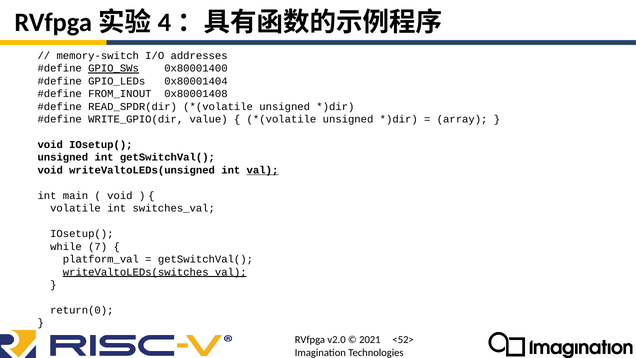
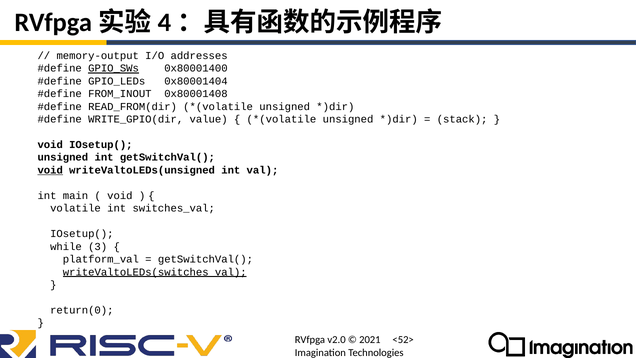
memory-switch: memory-switch -> memory-output (98, 56)
READ_SPDR(dir: READ_SPDR(dir -> READ_FROM(dir (133, 107)
array: array -> stack (462, 119)
void underline: none -> present (50, 170)
val underline: present -> none (262, 170)
7: 7 -> 3 (98, 246)
